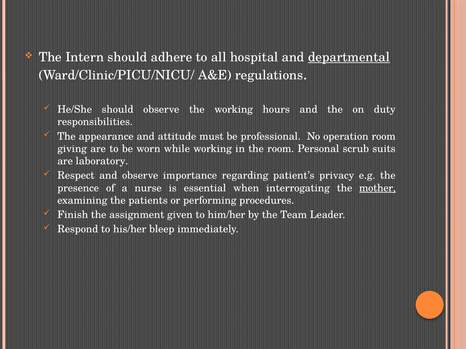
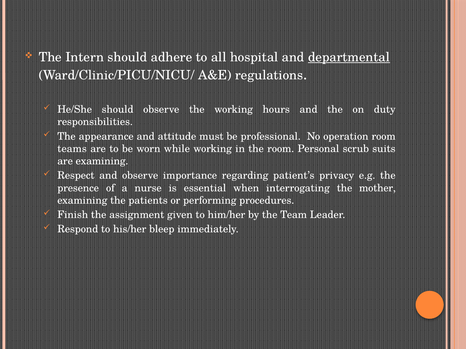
giving: giving -> teams (72, 149)
are laboratory: laboratory -> examining (102, 161)
mother underline: present -> none (377, 188)
